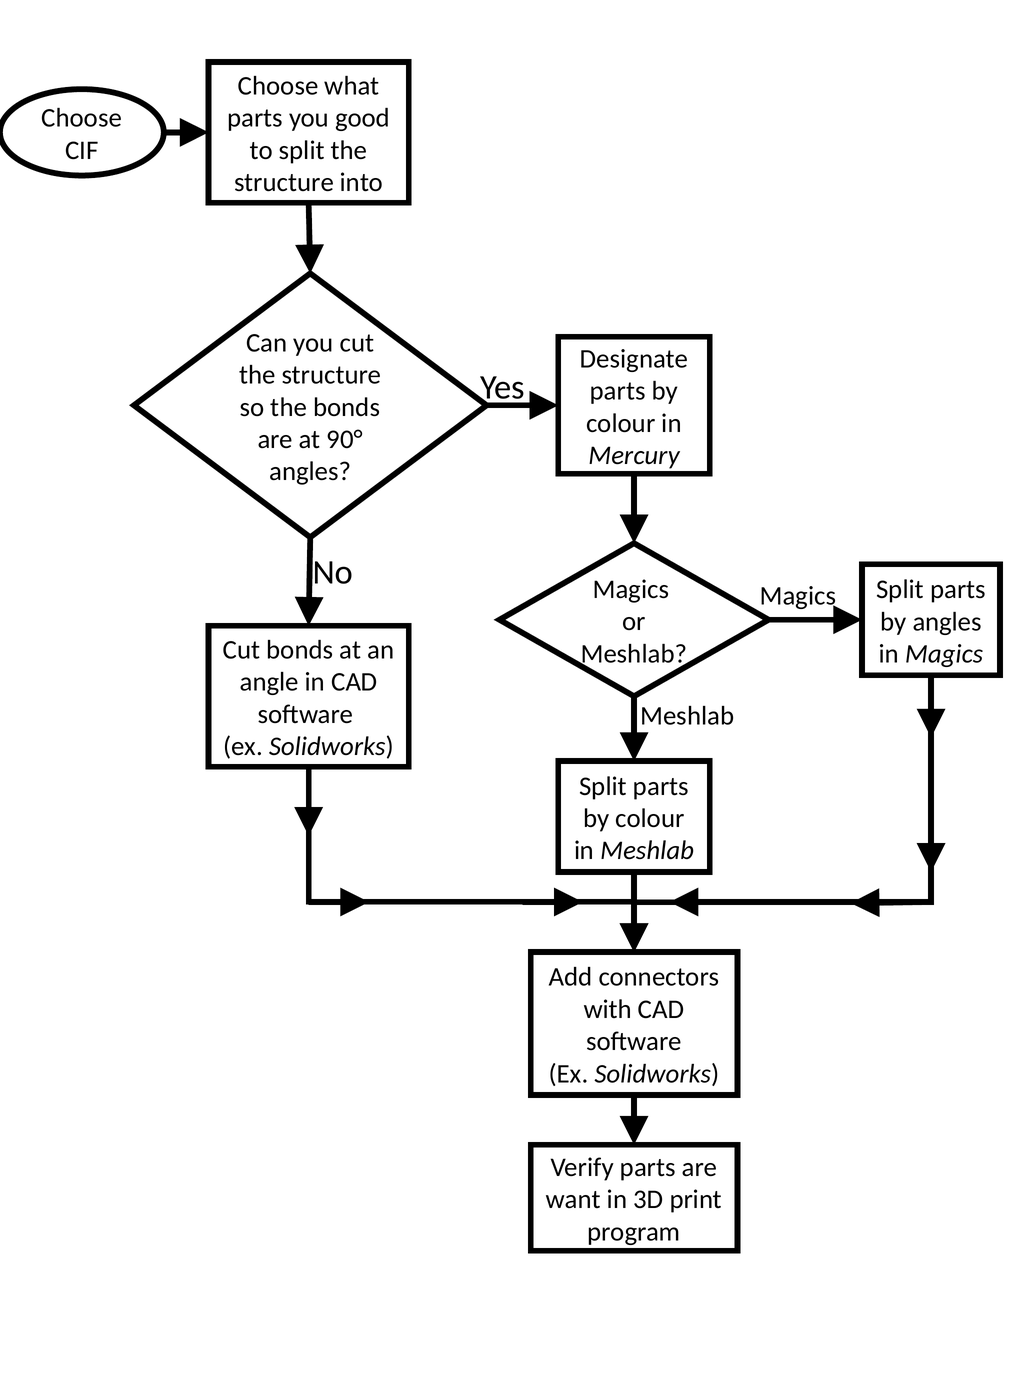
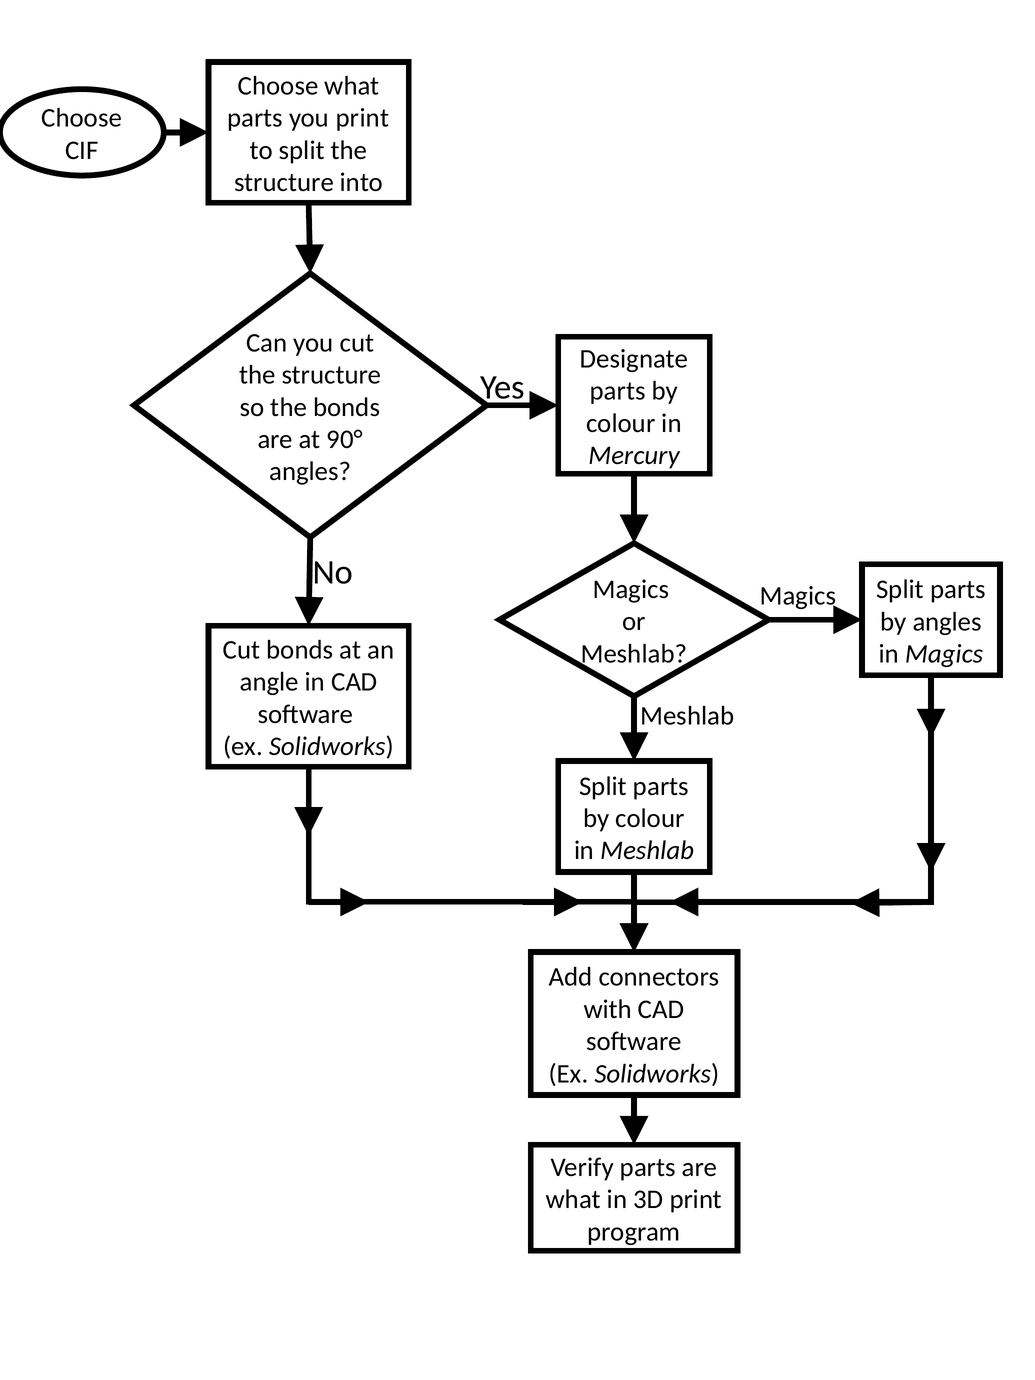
you good: good -> print (362, 118)
want: want -> what (573, 1200)
